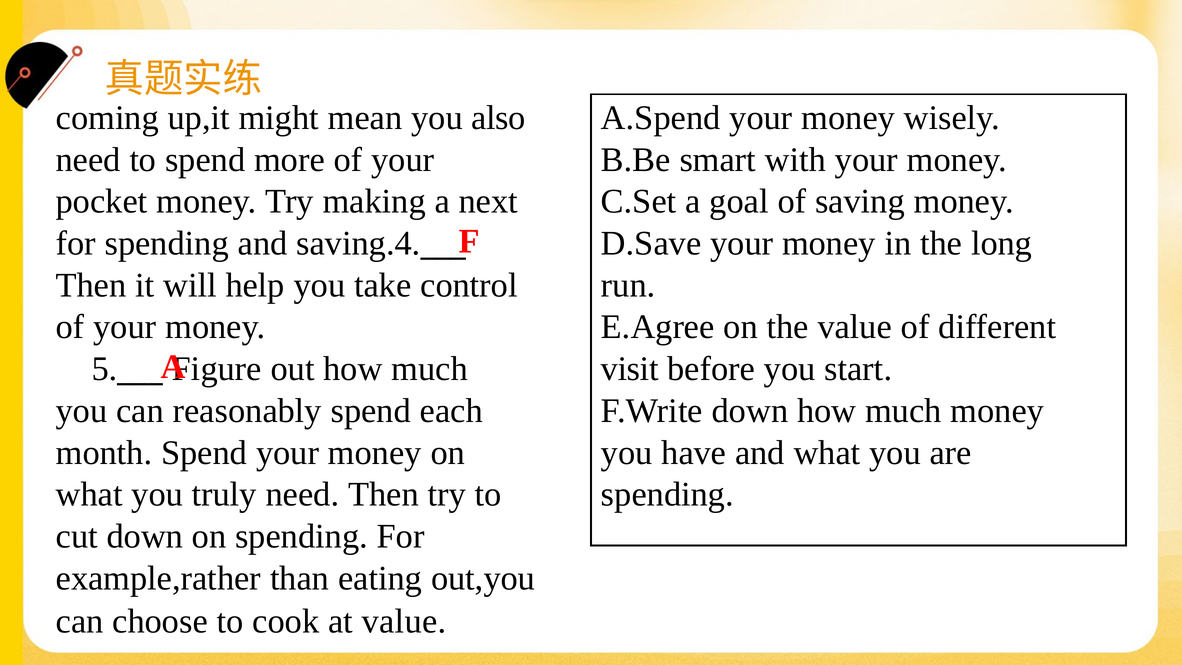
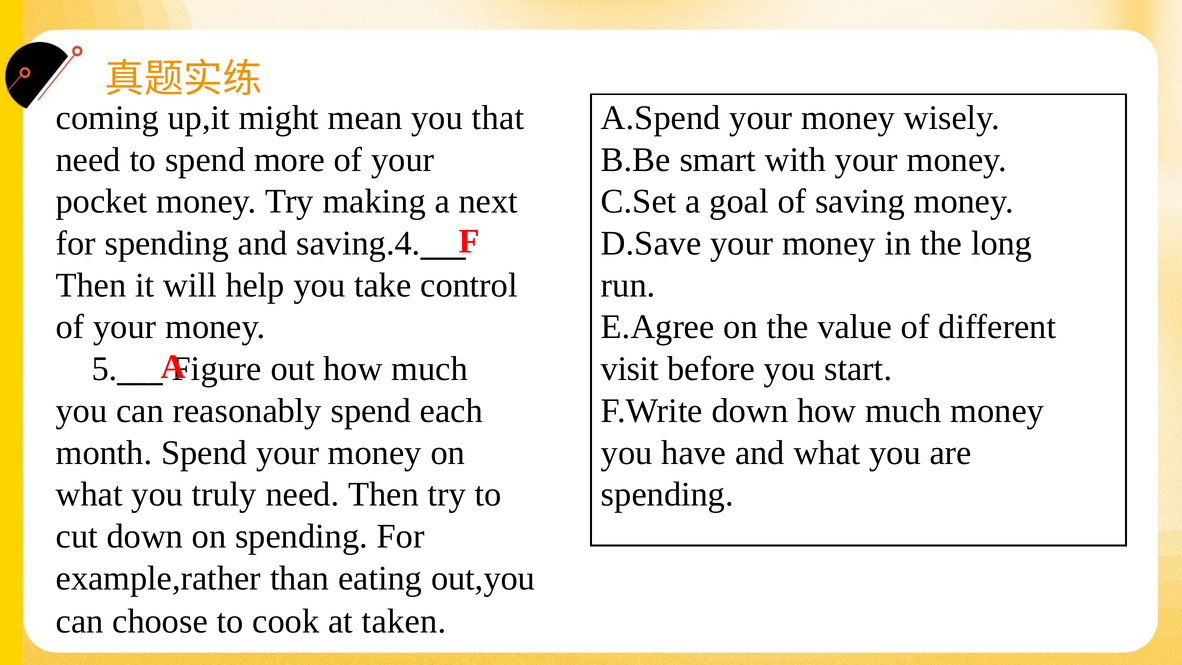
also: also -> that (498, 118)
at value: value -> taken (404, 621)
